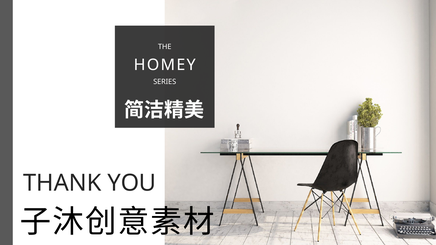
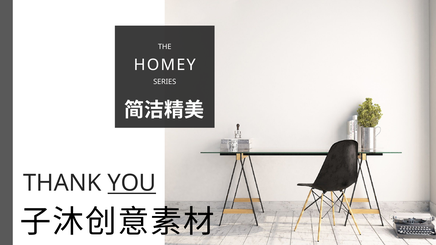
YOU underline: none -> present (132, 183)
